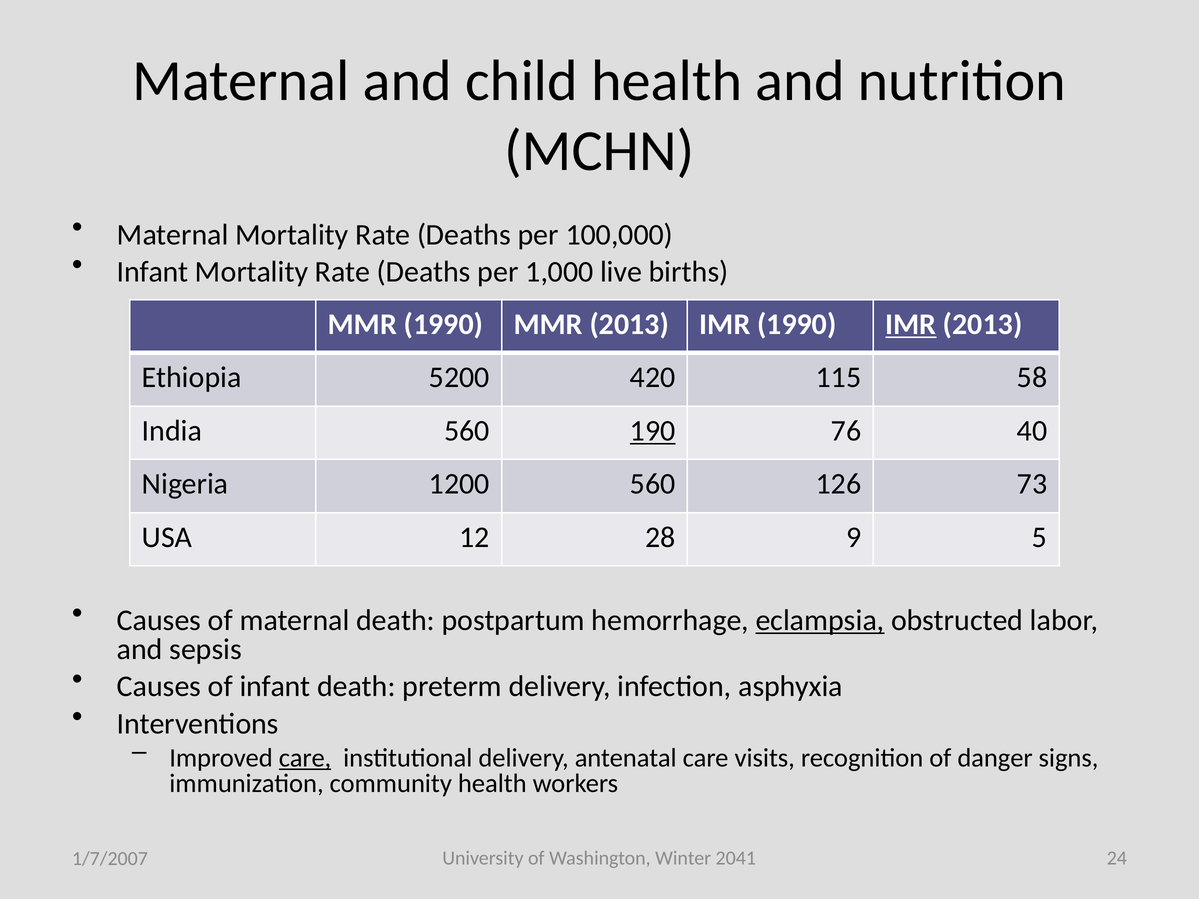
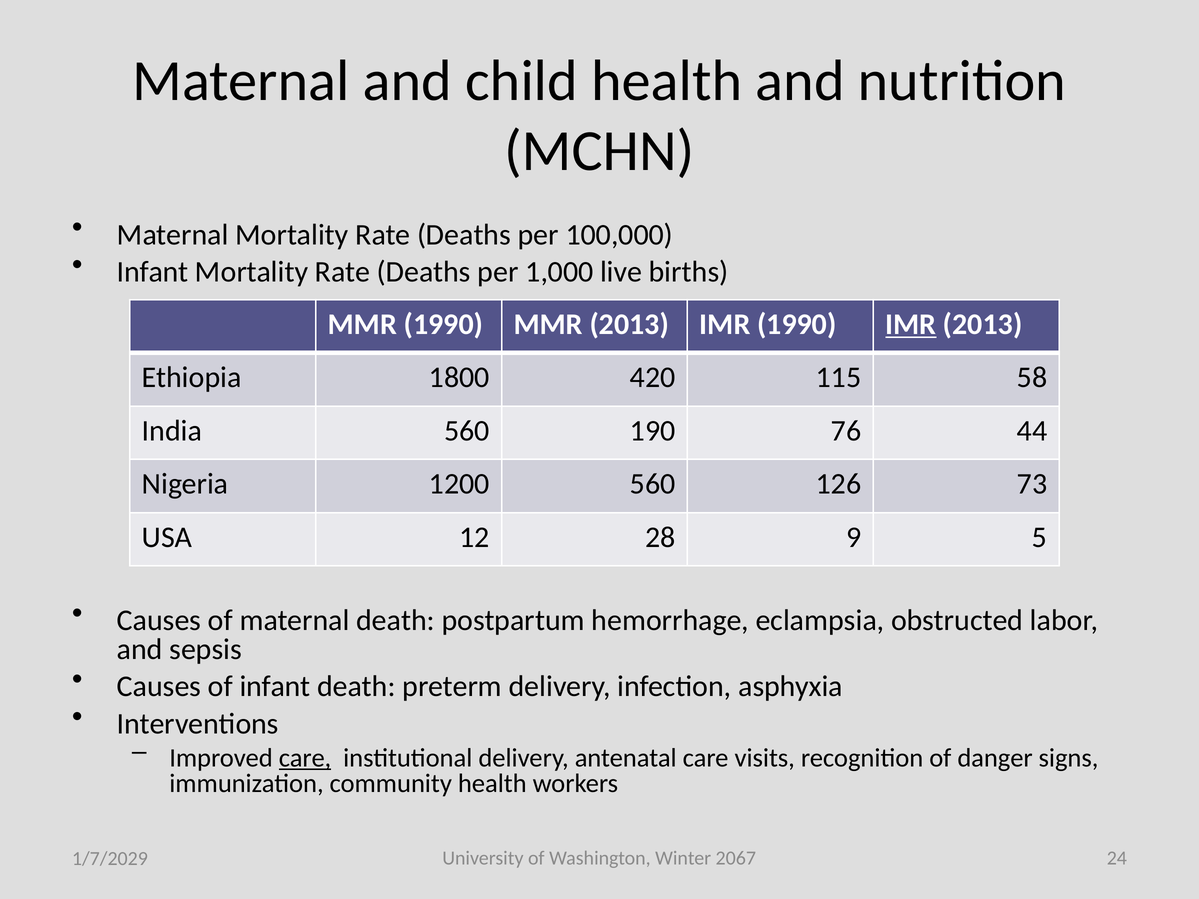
5200: 5200 -> 1800 (459, 378)
190 underline: present -> none (653, 431)
40: 40 -> 44 (1032, 431)
eclampsia underline: present -> none (820, 621)
2041: 2041 -> 2067 (736, 859)
1/7/2007: 1/7/2007 -> 1/7/2029 (110, 859)
